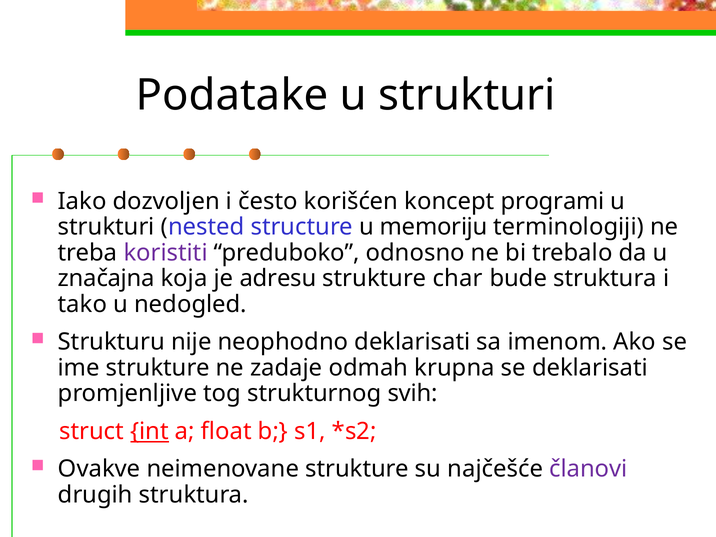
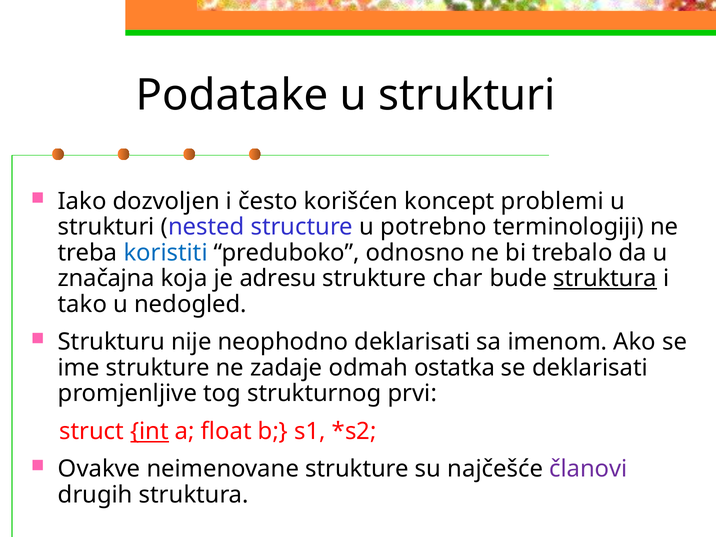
programi: programi -> problemi (552, 201)
memoriju: memoriju -> potrebno (433, 227)
koristiti colour: purple -> blue (166, 253)
struktura underline: none -> present (605, 279)
krupna: krupna -> ostatka (455, 368)
svih: svih -> prvi (412, 394)
